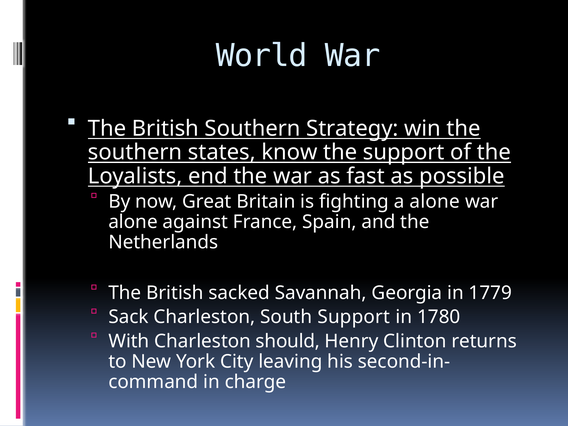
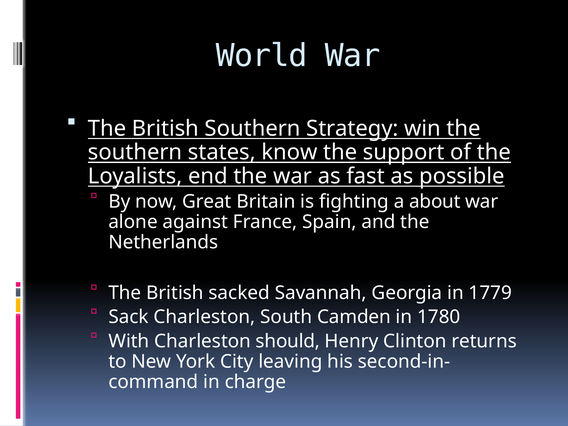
a alone: alone -> about (435, 202)
South Support: Support -> Camden (354, 317)
